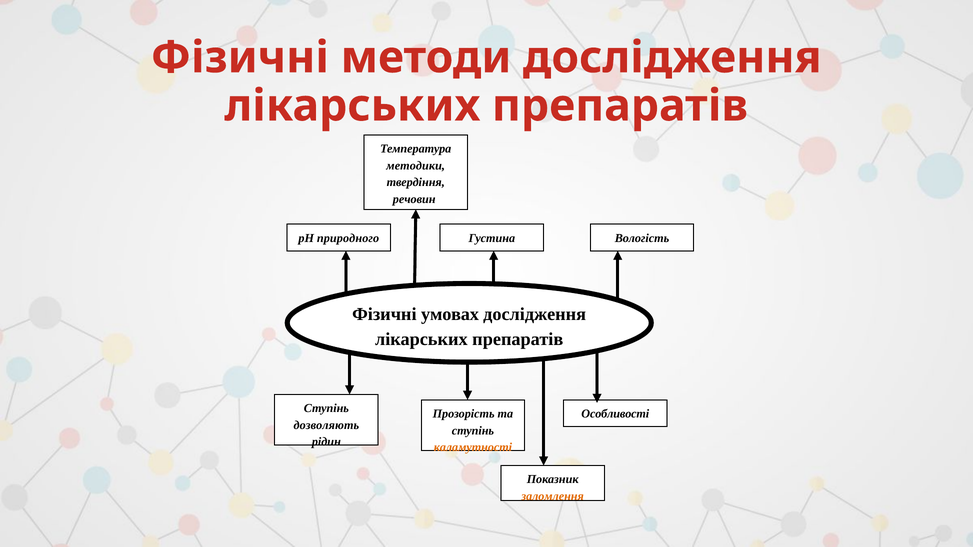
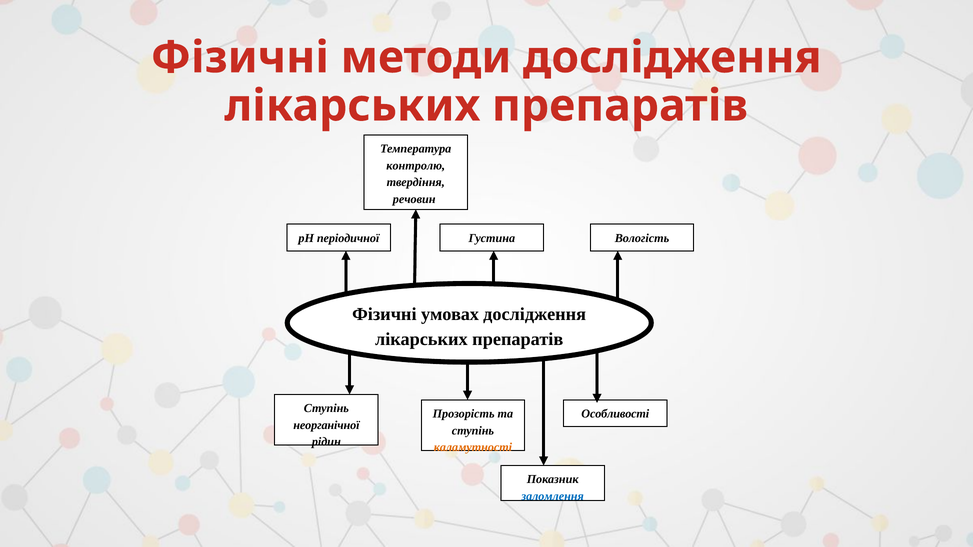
методики: методики -> контролю (416, 166)
природного: природного -> періодичної (348, 238)
дозволяють: дозволяють -> неорганічної (326, 425)
заломлення colour: orange -> blue (553, 496)
